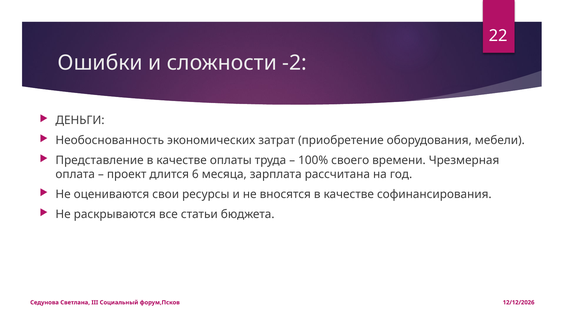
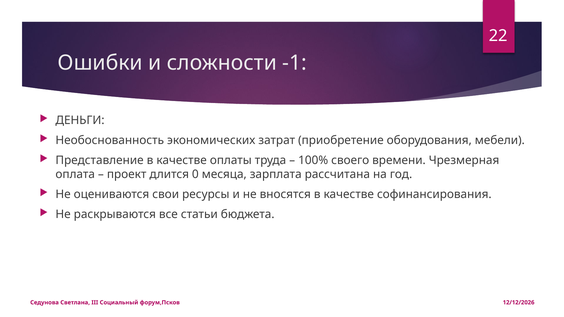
-2: -2 -> -1 (295, 63)
6: 6 -> 0 (195, 175)
